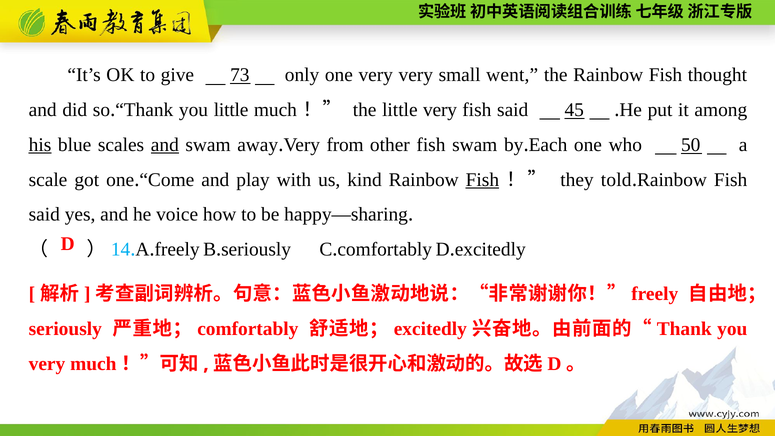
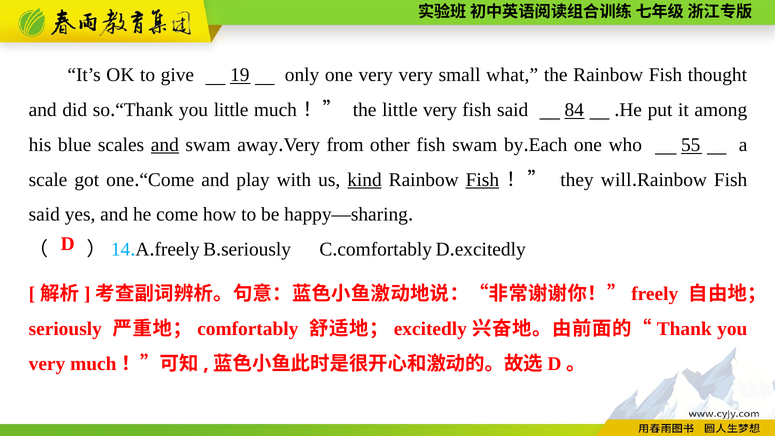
73: 73 -> 19 (240, 75)
went: went -> what (512, 75)
45: 45 -> 84 (574, 110)
his underline: present -> none (40, 145)
50: 50 -> 55 (691, 145)
kind underline: none -> present (365, 180)
told: told -> will (616, 180)
he voice: voice -> come (177, 214)
